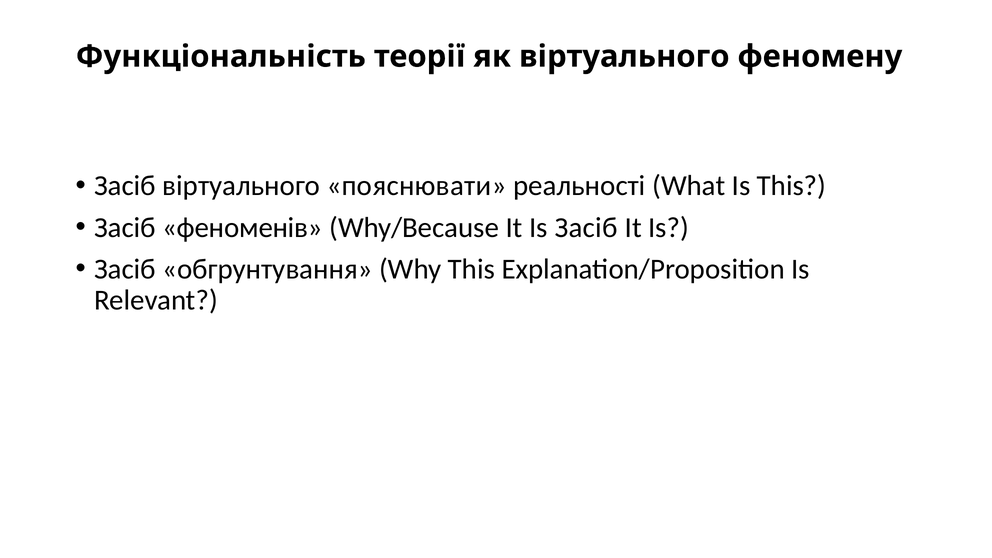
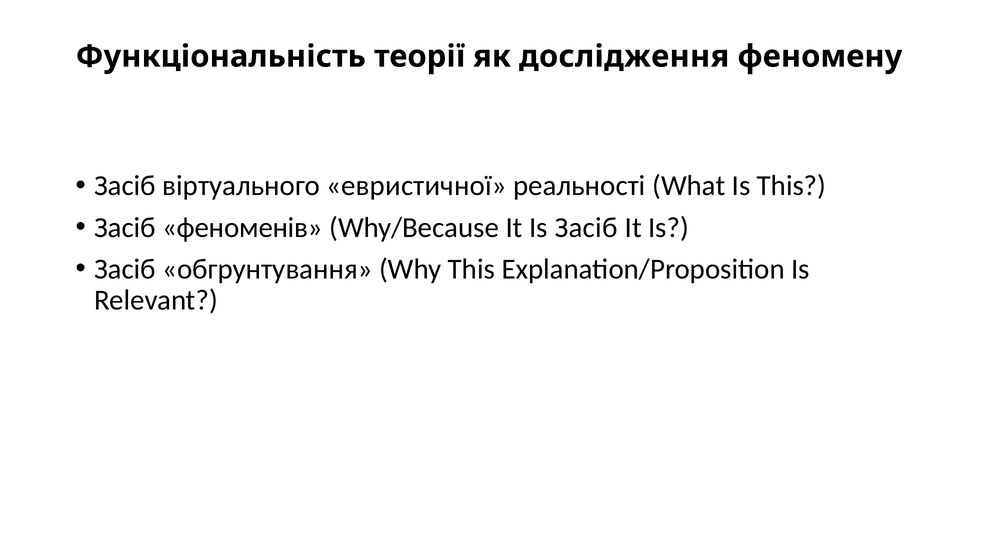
як віртуального: віртуального -> дослідження (624, 56)
пояснювати: пояснювати -> евристичної (417, 186)
